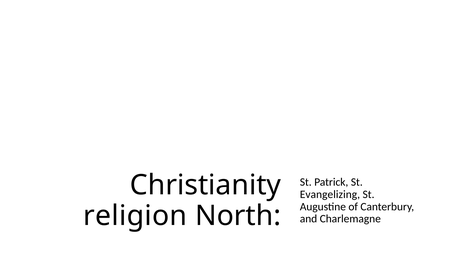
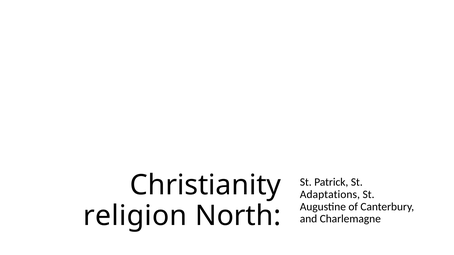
Evangelizing: Evangelizing -> Adaptations (330, 195)
